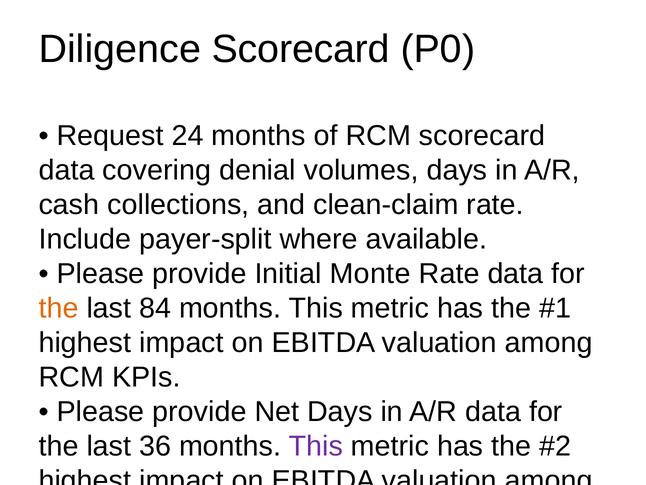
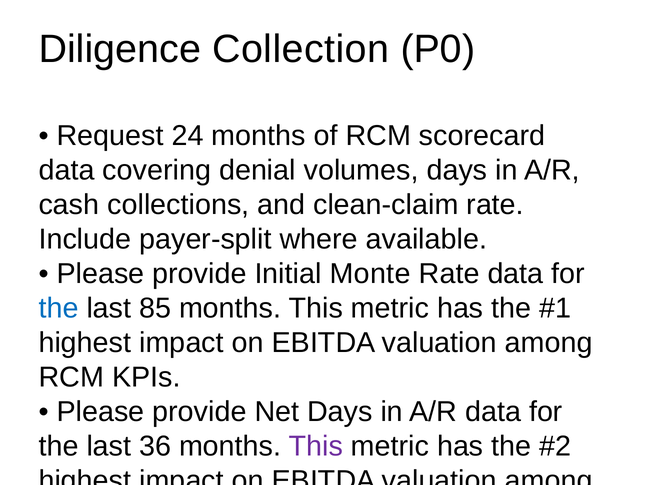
Diligence Scorecard: Scorecard -> Collection (301, 49)
the colour: orange -> blue (59, 308)
84: 84 -> 85 (155, 308)
